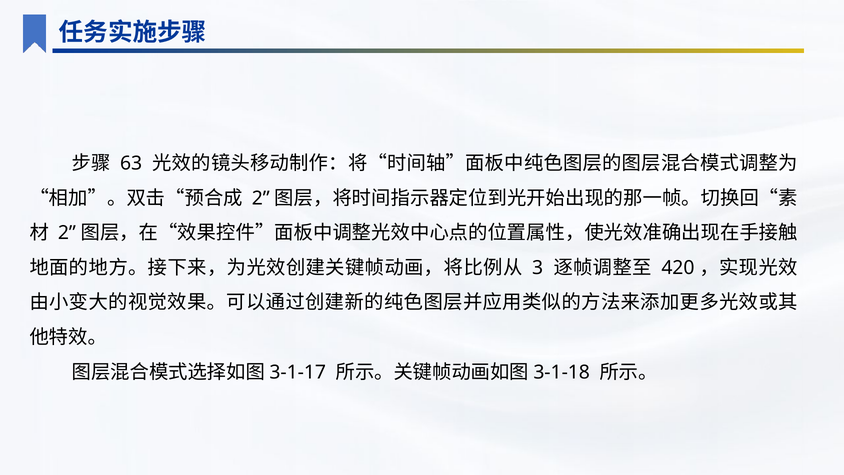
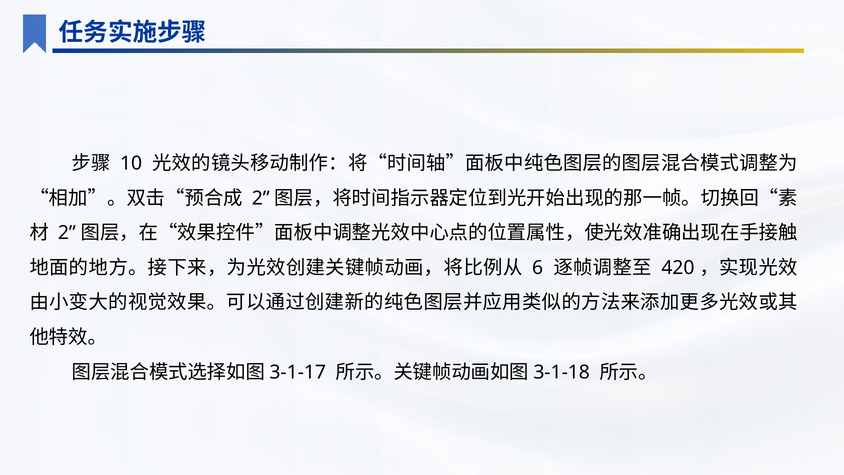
63: 63 -> 10 (131, 163)
3: 3 -> 6 (538, 268)
